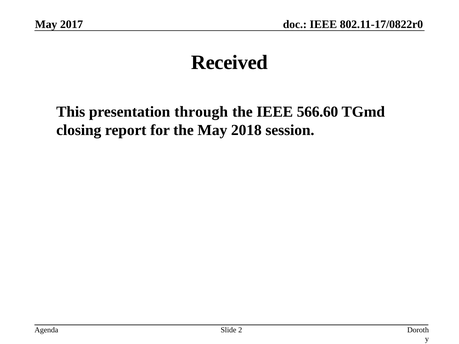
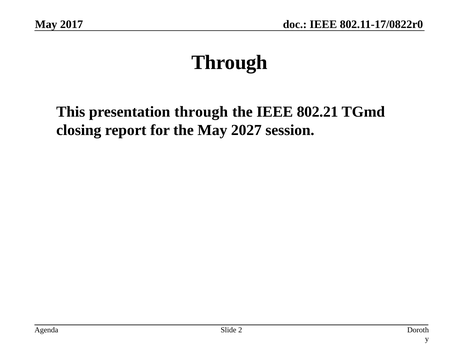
Received: Received -> Through (230, 63)
566.60: 566.60 -> 802.21 (318, 112)
2018: 2018 -> 2027 (246, 130)
